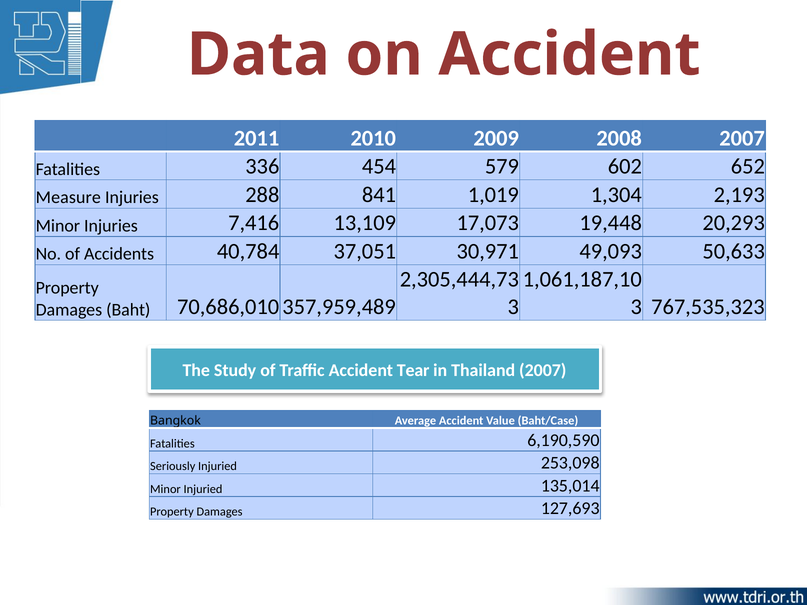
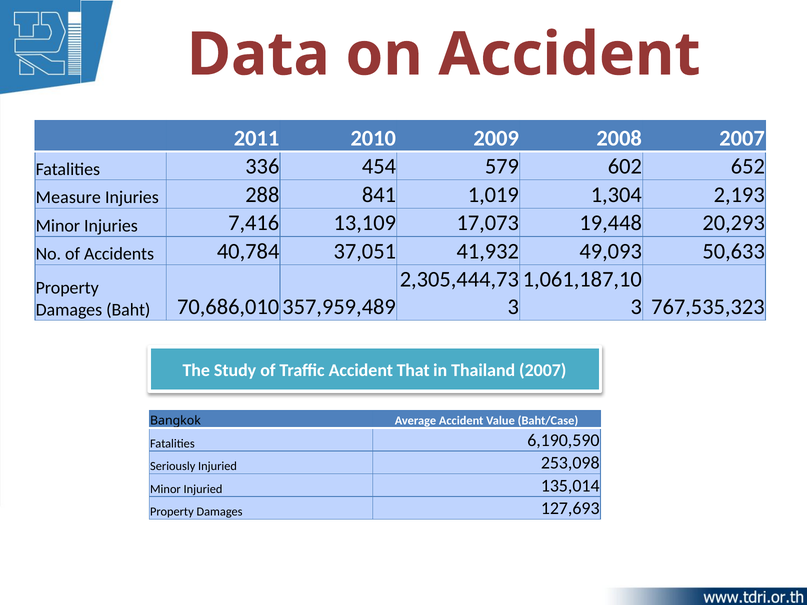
30,971: 30,971 -> 41,932 (488, 251)
Tear: Tear -> That (413, 371)
